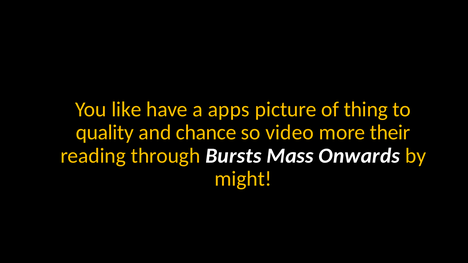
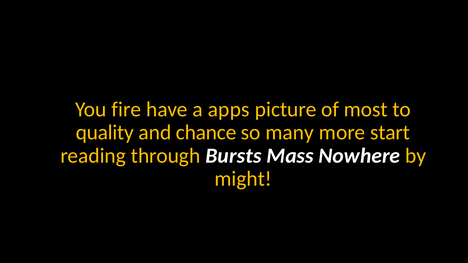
like: like -> fire (126, 109)
thing: thing -> most (366, 109)
video: video -> many (290, 133)
their: their -> start (390, 133)
Onwards: Onwards -> Nowhere (359, 156)
